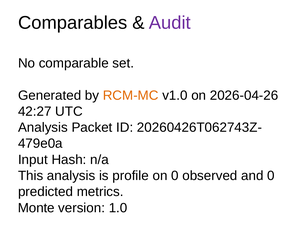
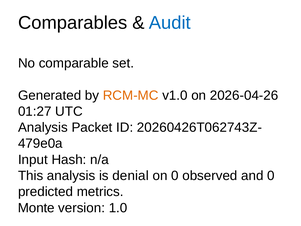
Audit colour: purple -> blue (170, 23)
42:27: 42:27 -> 01:27 (35, 111)
profile: profile -> denial (131, 176)
